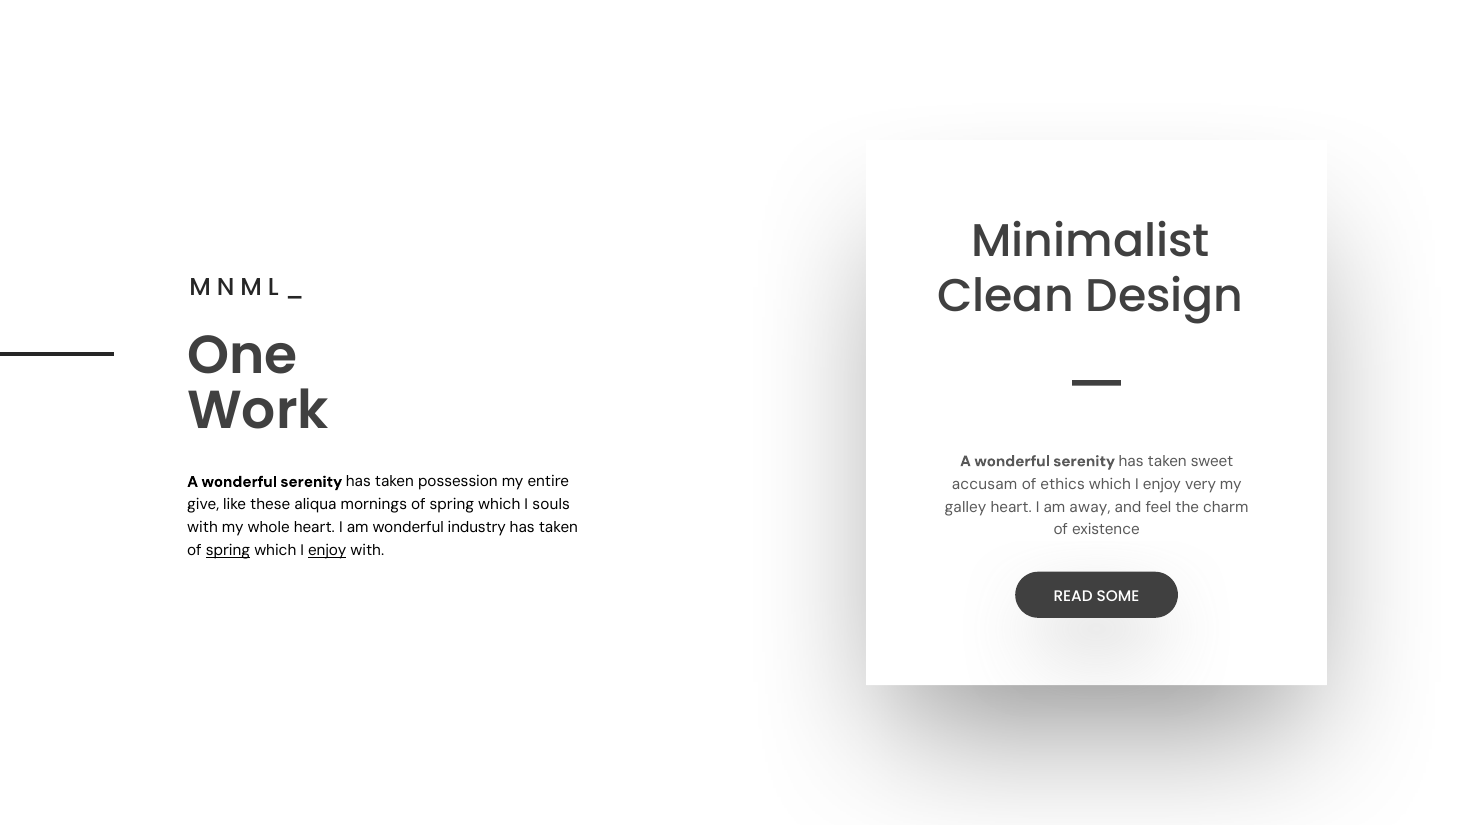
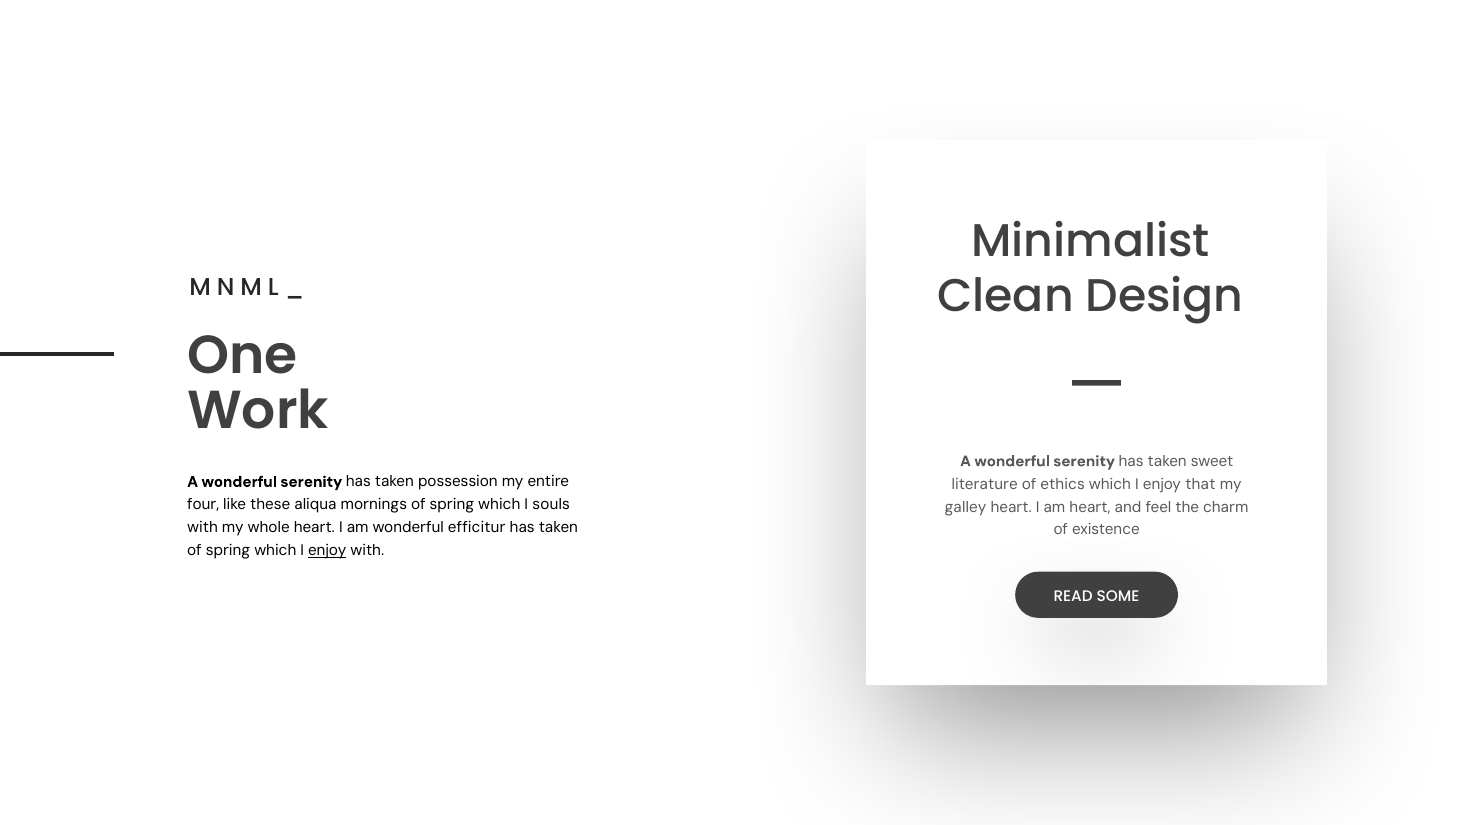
accusam: accusam -> literature (985, 484)
very: very -> that (1200, 484)
give: give -> four (203, 505)
am away: away -> heart (1090, 507)
industry: industry -> efficitur (477, 528)
spring underline: present -> none (228, 551)
